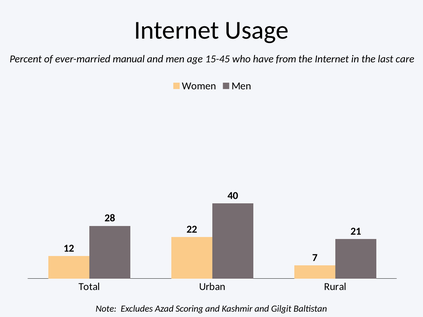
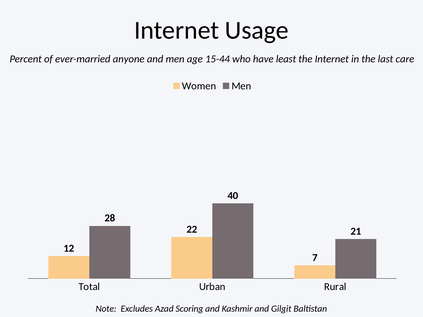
manual: manual -> anyone (129, 59)
15-45: 15-45 -> 15-44 (218, 59)
from: from -> least (286, 59)
